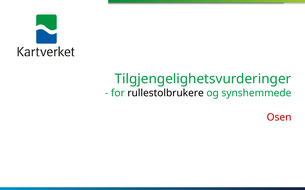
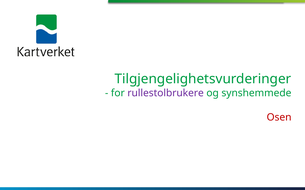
rullestolbrukere colour: black -> purple (166, 93)
